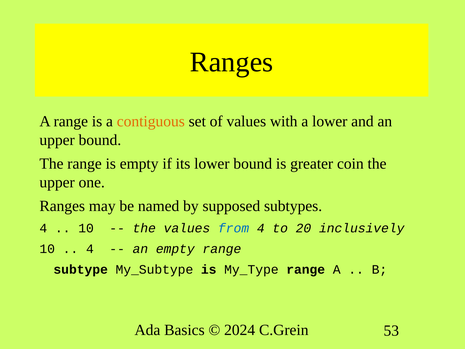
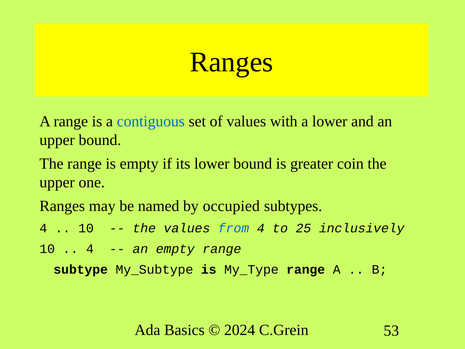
contiguous colour: orange -> blue (151, 121)
supposed: supposed -> occupied (231, 206)
20: 20 -> 25 (303, 228)
